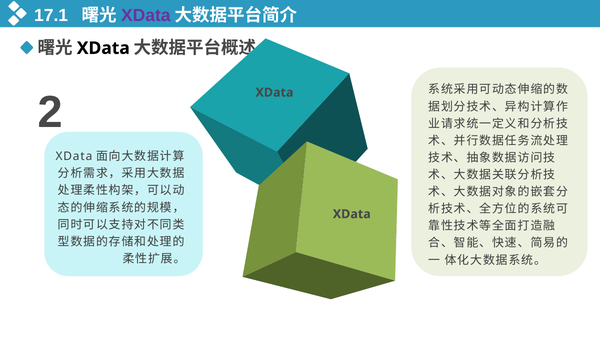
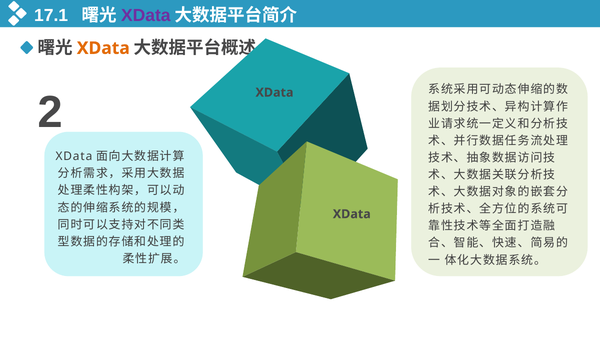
XData colour: black -> orange (103, 48)
